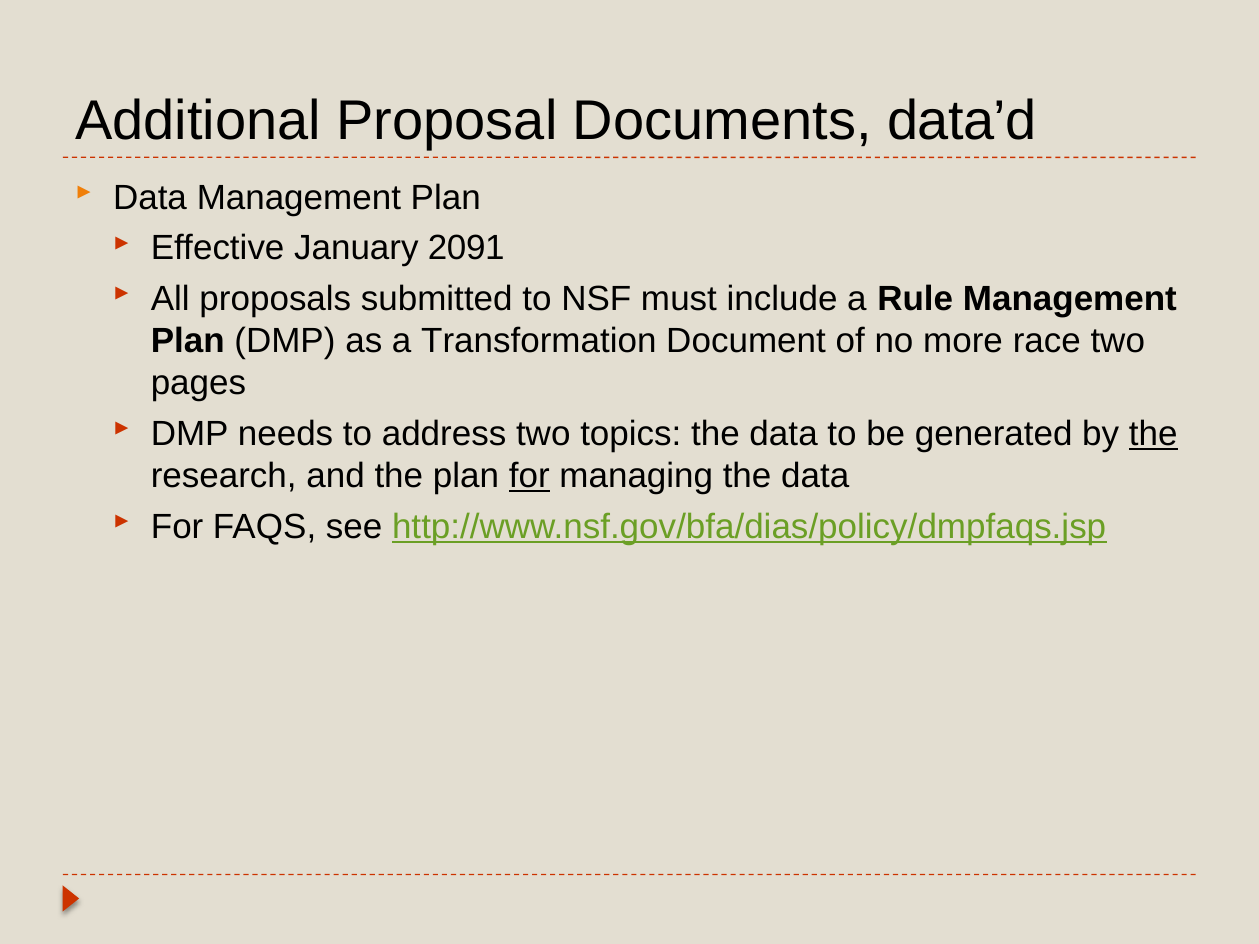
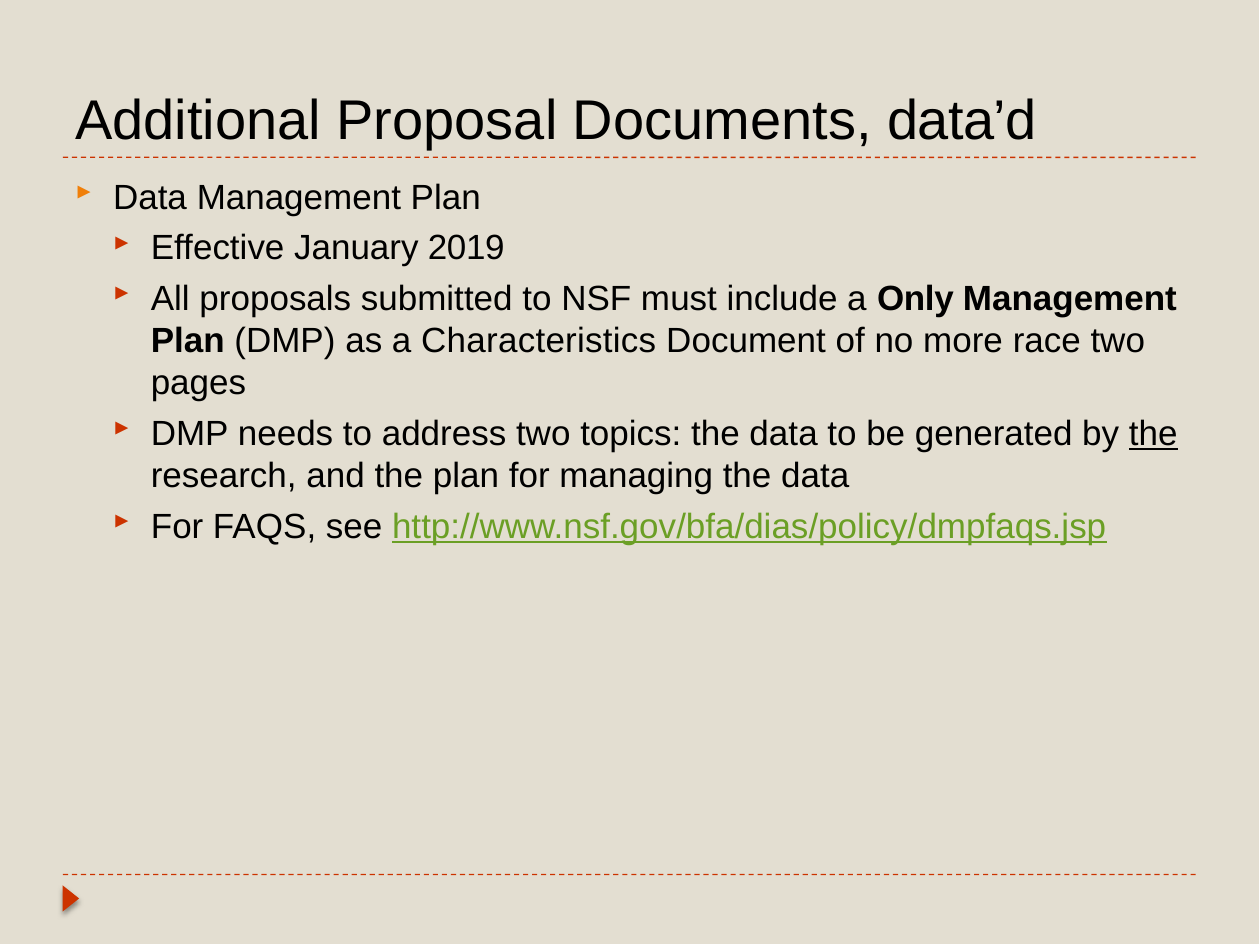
2091: 2091 -> 2019 (466, 248)
Rule: Rule -> Only (915, 299)
Transformation: Transformation -> Characteristics (539, 341)
for underline: present -> none (529, 476)
